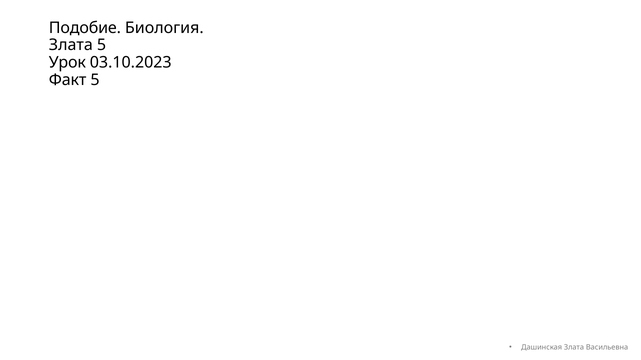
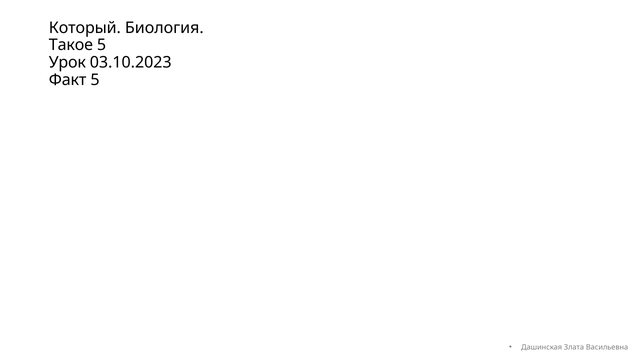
Подобие: Подобие -> Который (85, 28)
Злата: Злата -> Такое (71, 45)
